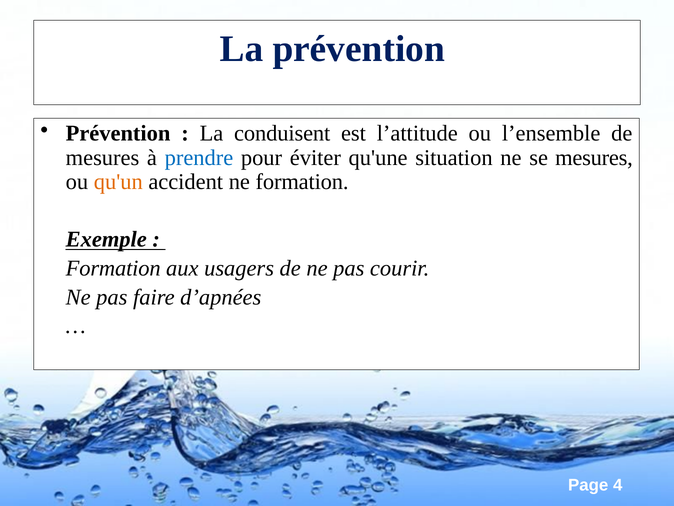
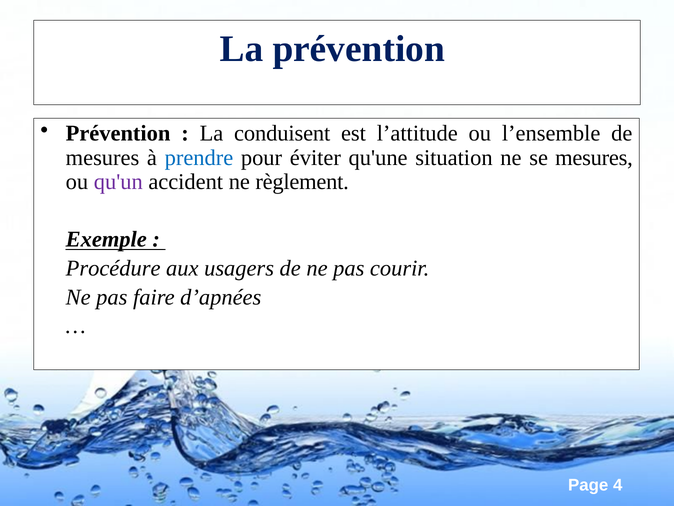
qu'un colour: orange -> purple (118, 182)
ne formation: formation -> règlement (302, 182)
Formation: Formation -> Procédure (113, 268)
